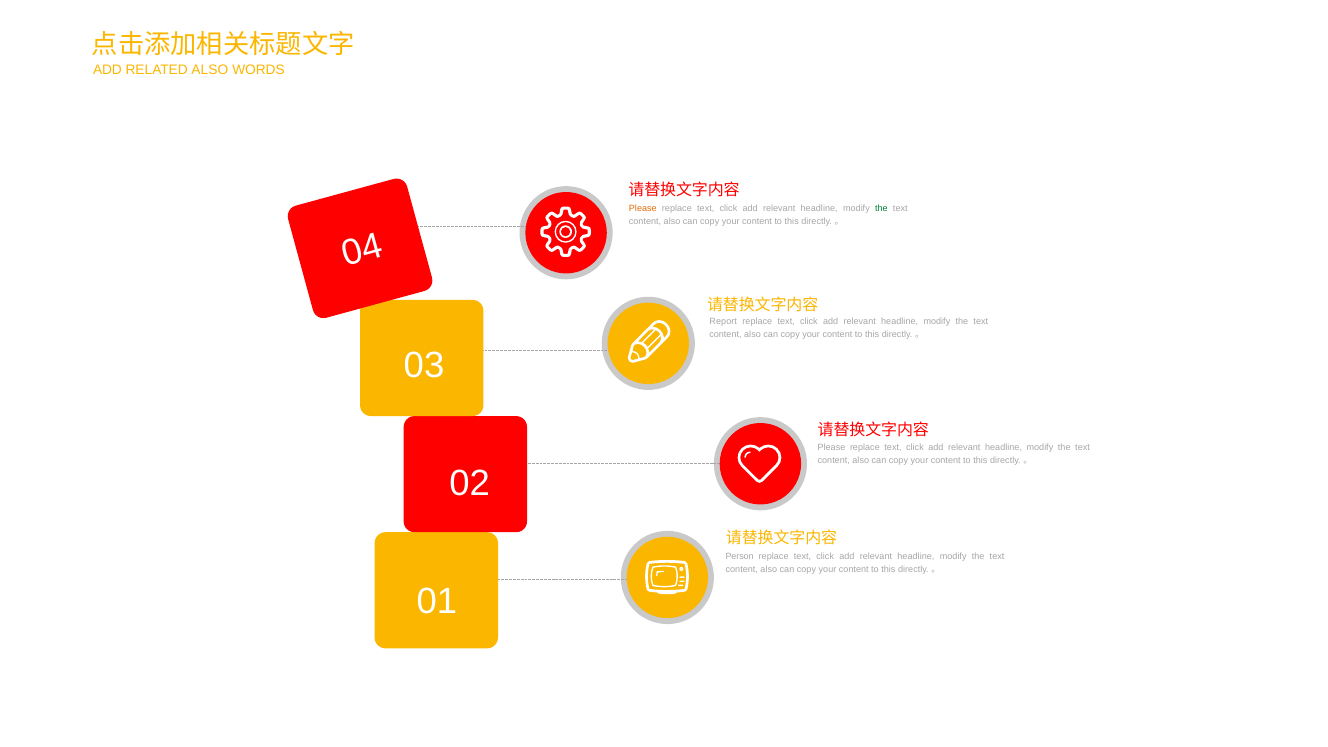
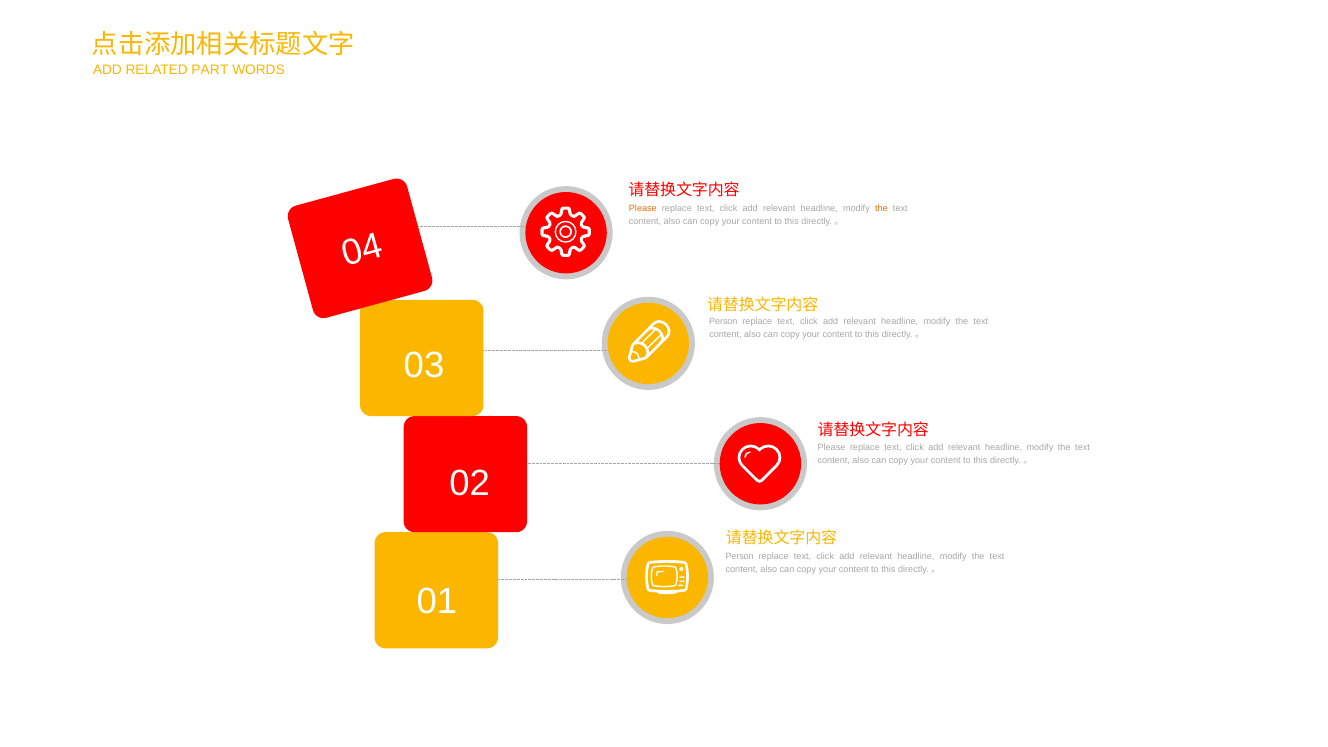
RELATED ALSO: ALSO -> PART (210, 70)
the colour: green -> orange (881, 208)
Report: Report -> Person (723, 322)
